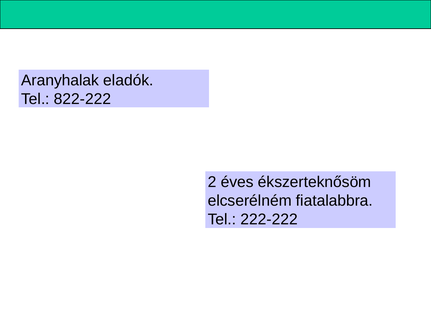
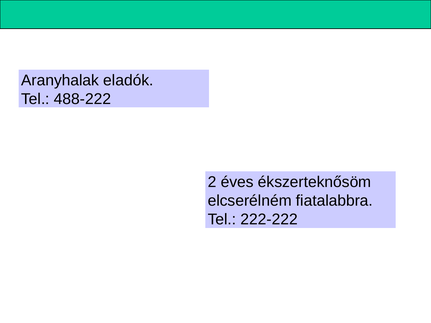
822-222: 822-222 -> 488-222 (83, 99)
